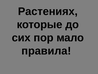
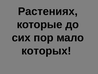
правила: правила -> которых (46, 51)
